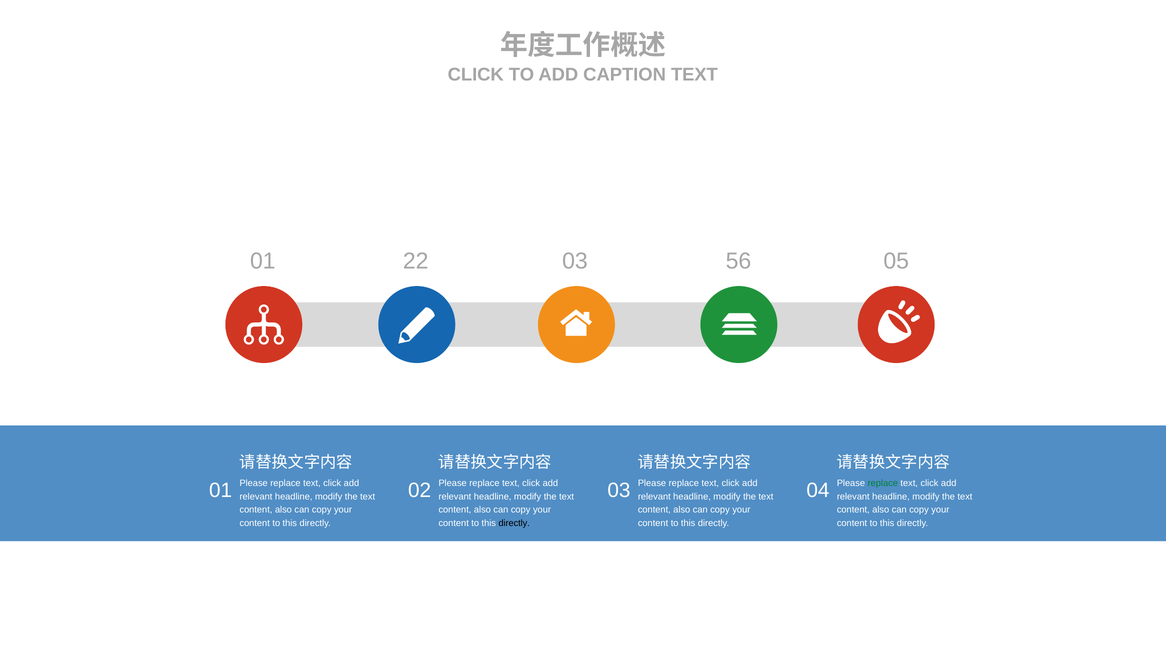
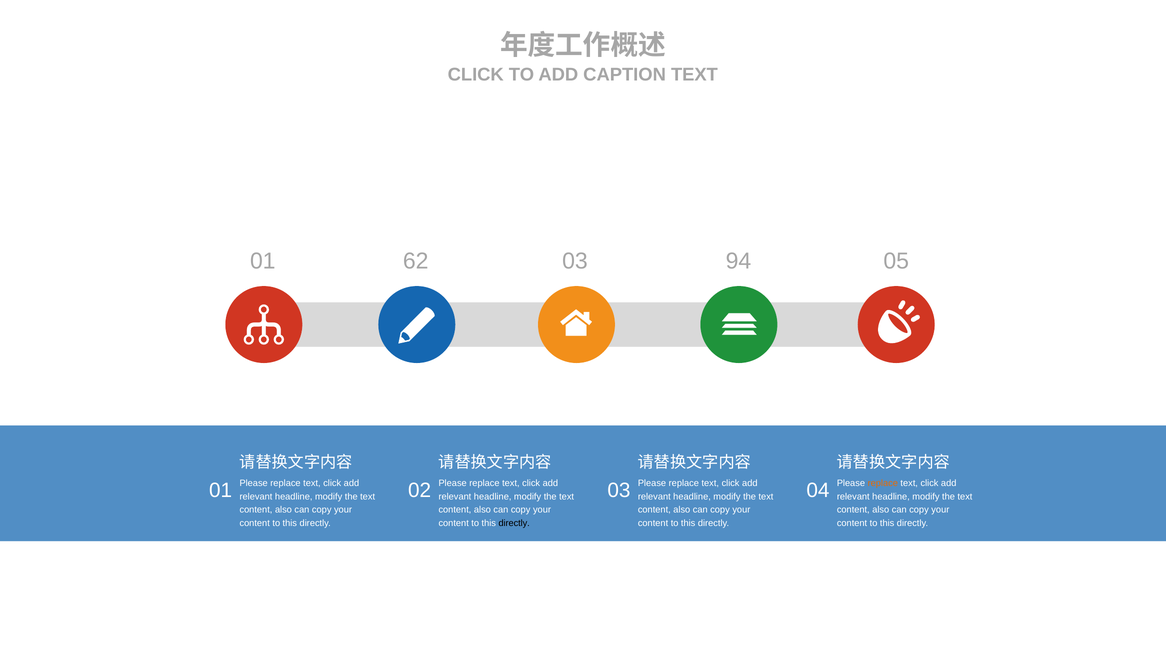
22: 22 -> 62 (416, 261)
56: 56 -> 94 (738, 261)
replace colour: green -> orange (883, 483)
